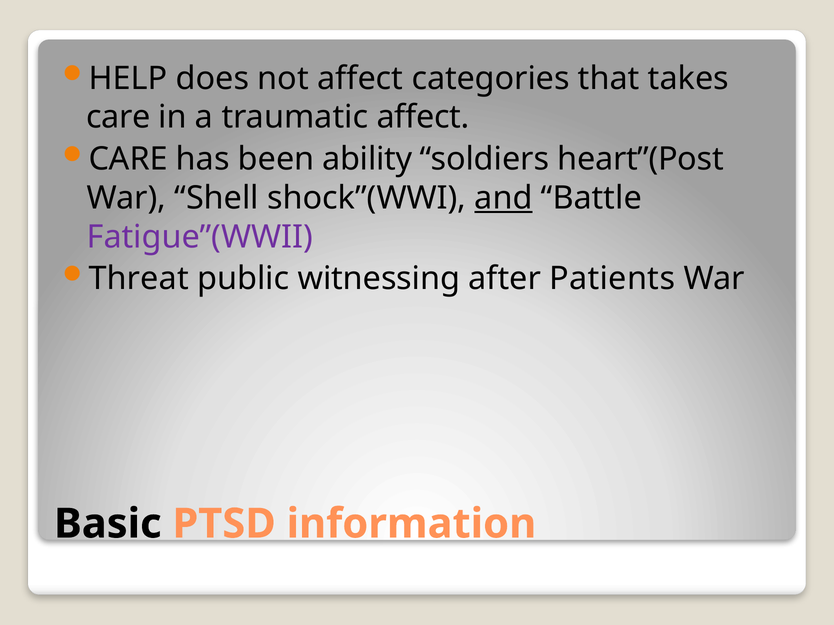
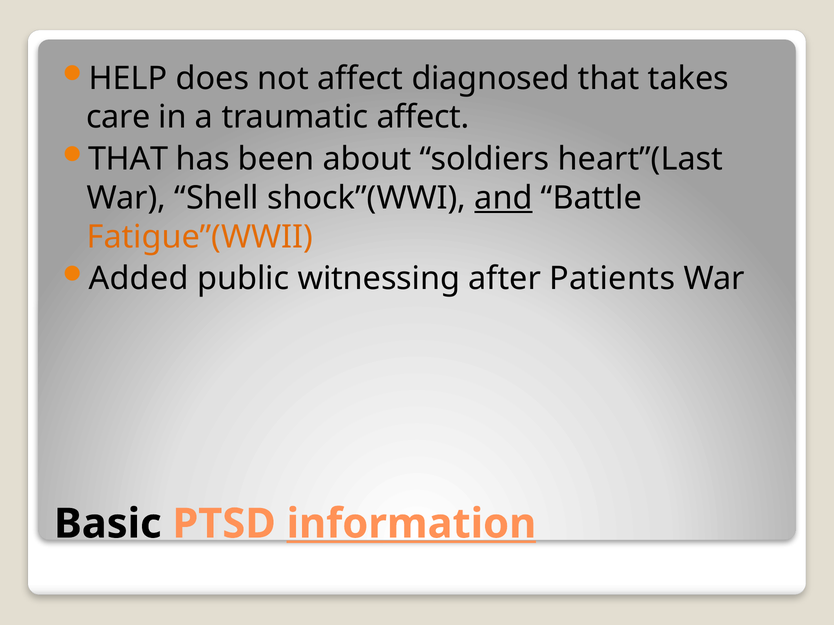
categories: categories -> diagnosed (491, 78)
CARE: CARE -> THAT (128, 159)
ability: ability -> about (367, 159)
heart”(Post: heart”(Post -> heart”(Last (640, 159)
Fatigue”(WWII colour: purple -> orange (200, 237)
Threat: Threat -> Added (139, 279)
information underline: none -> present (411, 524)
